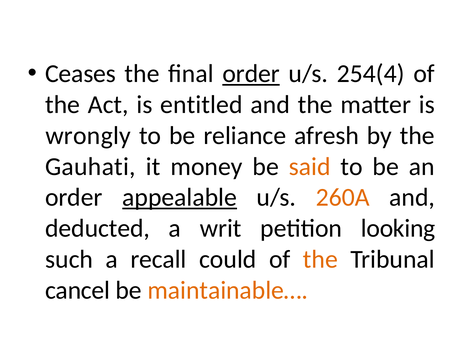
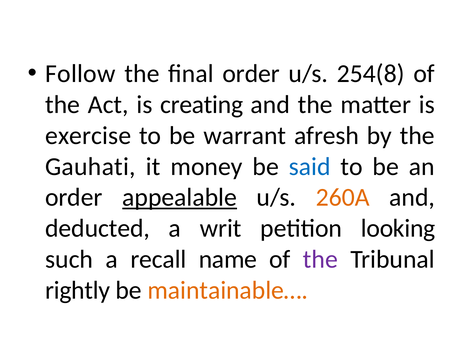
Ceases: Ceases -> Follow (80, 74)
order underline: present -> none (251, 74)
254(4: 254(4 -> 254(8 (371, 74)
entitled: entitled -> creating (202, 104)
wrongly: wrongly -> exercise (88, 135)
reliance: reliance -> warrant (245, 135)
said colour: orange -> blue (310, 166)
could: could -> name (228, 259)
the colour: orange -> purple (320, 259)
cancel: cancel -> rightly (78, 290)
